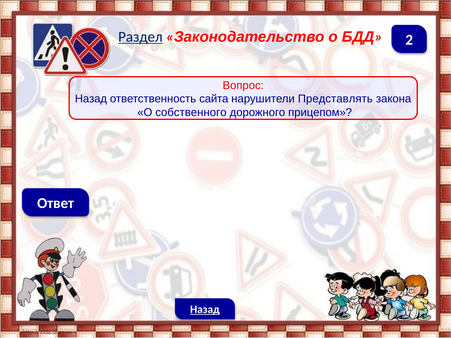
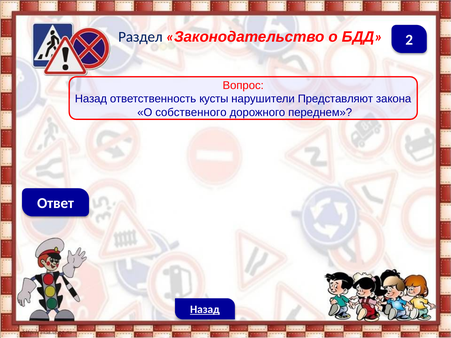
Раздел underline: present -> none (140, 37)
сайта: сайта -> кусты (214, 99)
Представлять: Представлять -> Представляют (335, 99)
прицепом: прицепом -> переднем (320, 112)
